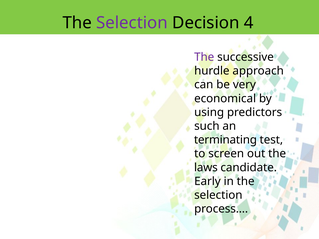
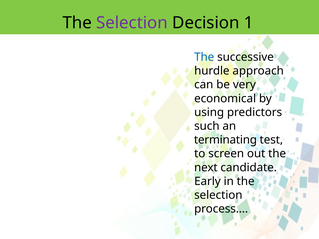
4: 4 -> 1 (249, 23)
The colour: purple -> blue (204, 57)
laws: laws -> next (206, 168)
